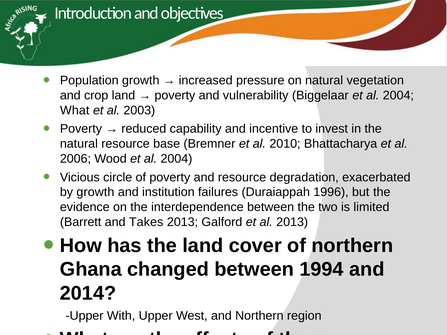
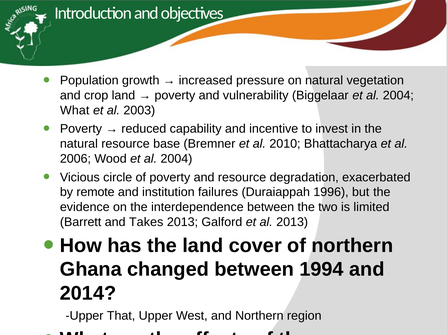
by growth: growth -> remote (96, 192)
With: With -> That (121, 316)
